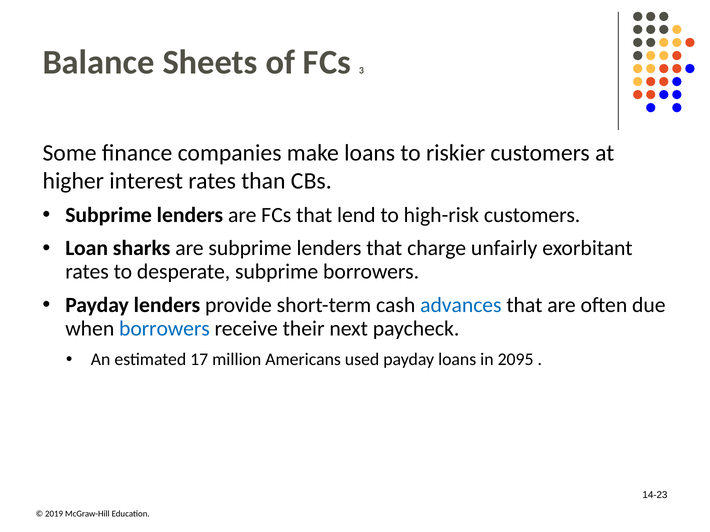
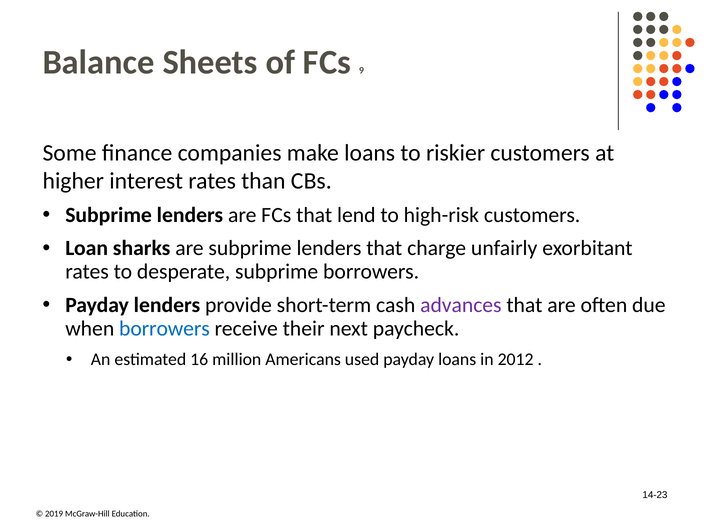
3: 3 -> 9 (361, 70)
advances colour: blue -> purple (461, 305)
17: 17 -> 16 (199, 360)
2095: 2095 -> 2012 (516, 360)
